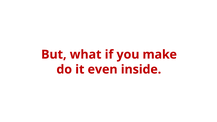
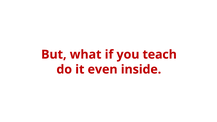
make: make -> teach (160, 55)
